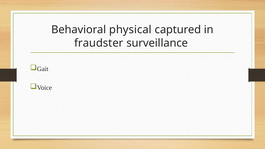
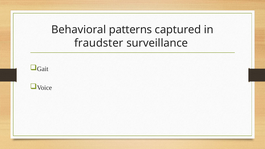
physical: physical -> patterns (130, 30)
